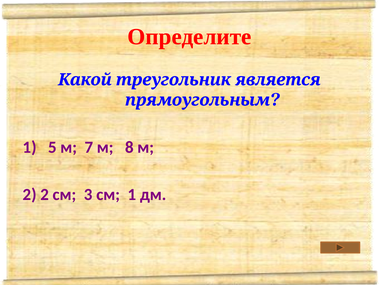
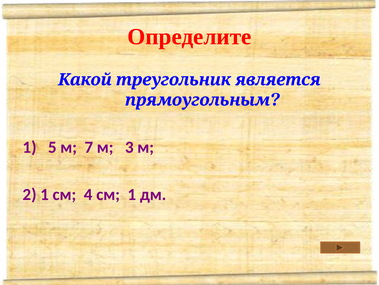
8: 8 -> 3 (129, 147)
2 2: 2 -> 1 (45, 194)
3: 3 -> 4 (88, 194)
